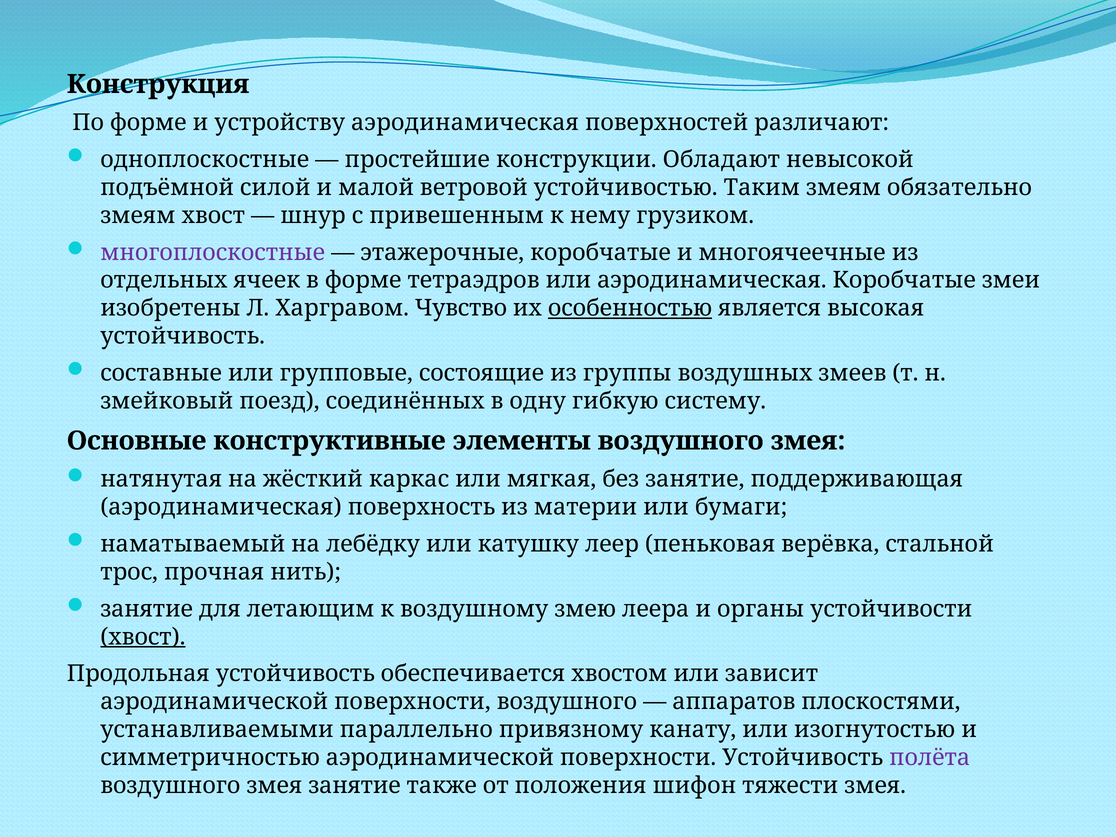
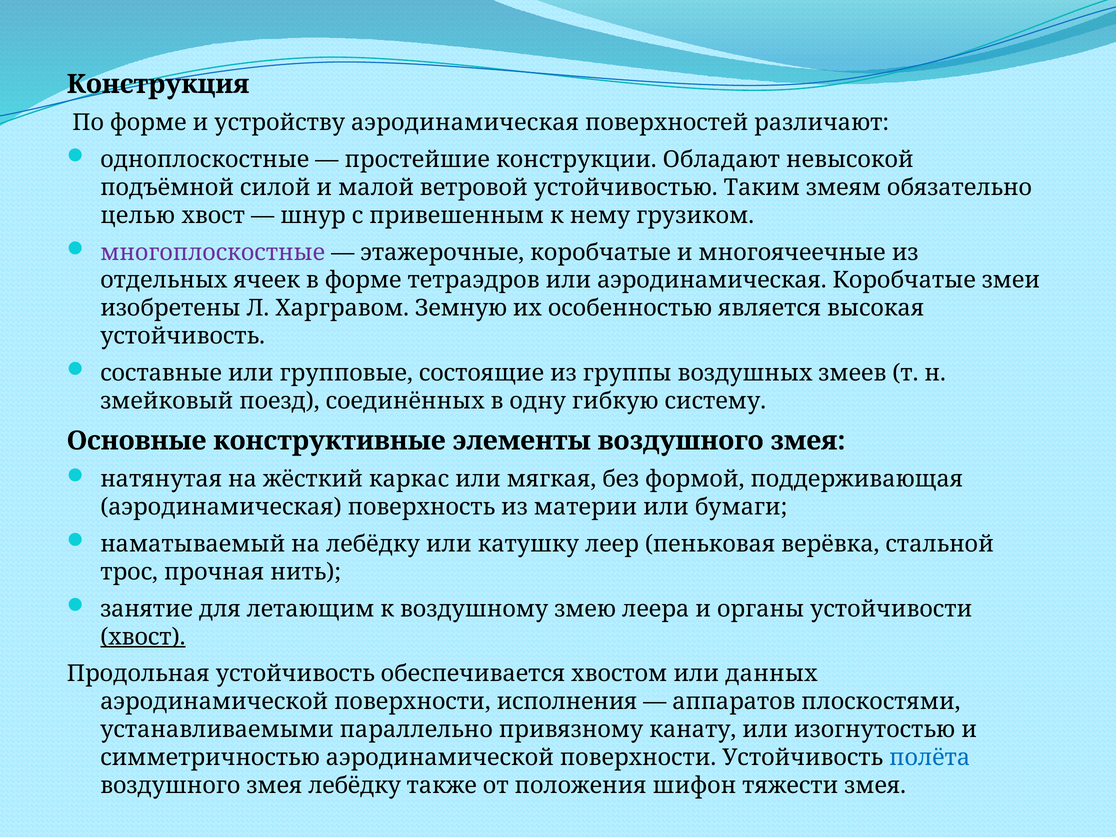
змеям: змеям -> целью (138, 215)
Чувство: Чувство -> Земную (461, 308)
особенностью underline: present -> none (630, 308)
без занятие: занятие -> формой (695, 479)
зависит: зависит -> данных (771, 674)
поверхности воздушного: воздушного -> исполнения (567, 702)
полёта colour: purple -> blue (930, 757)
змея занятие: занятие -> лебёдку (355, 785)
